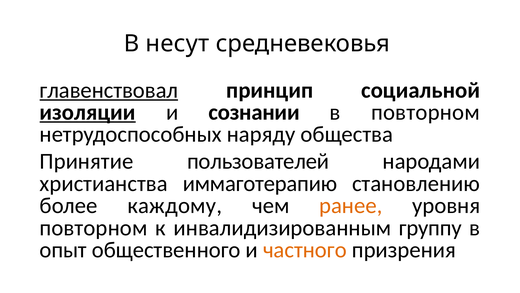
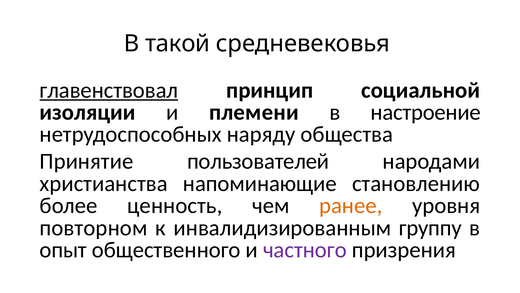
несут: несут -> такой (178, 44)
изоляции underline: present -> none (88, 112)
сознании: сознании -> племени (254, 112)
в повторном: повторном -> настроение (426, 112)
иммаготерапию: иммаготерапию -> напоминающие (260, 183)
каждому: каждому -> ценность (175, 205)
частного colour: orange -> purple (305, 250)
